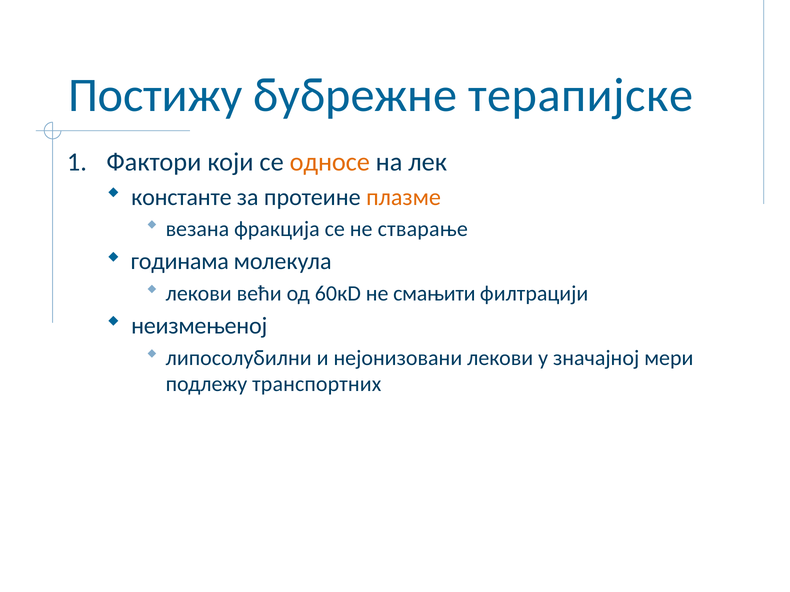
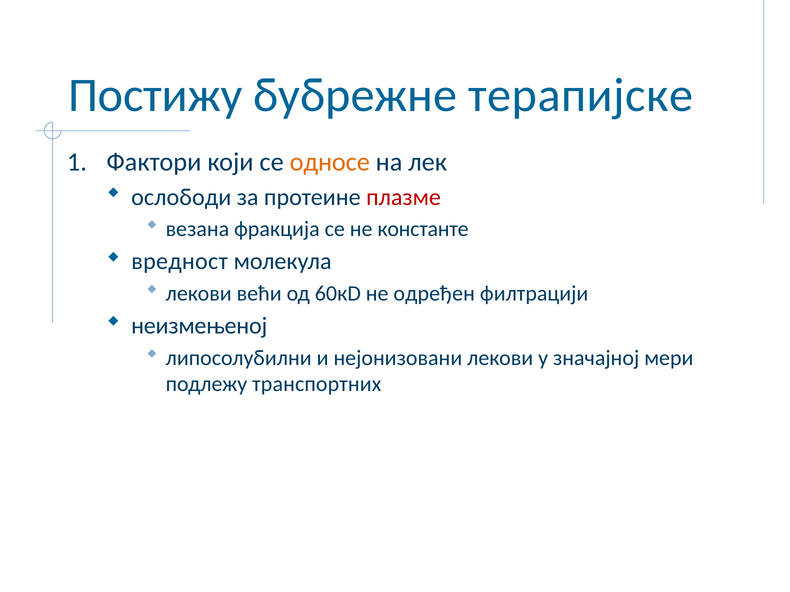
константе: константе -> ослободи (181, 197)
плазме colour: orange -> red (404, 197)
стварање: стварање -> константе (423, 229)
годинама: годинама -> вредност (180, 262)
смањити: смањити -> одређен (434, 294)
